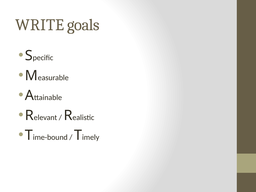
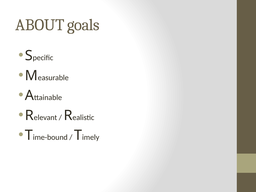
WRITE: WRITE -> ABOUT (40, 25)
